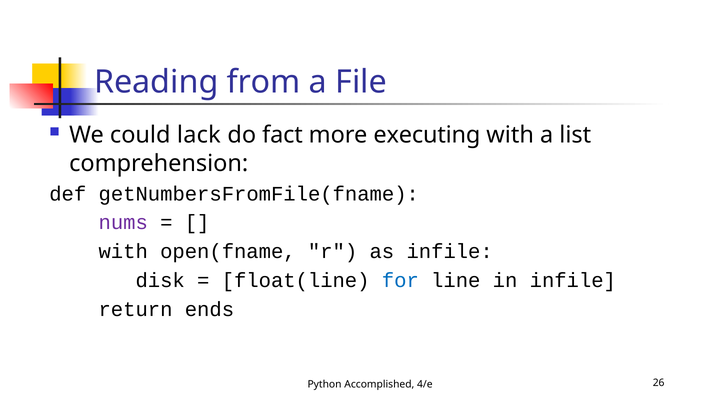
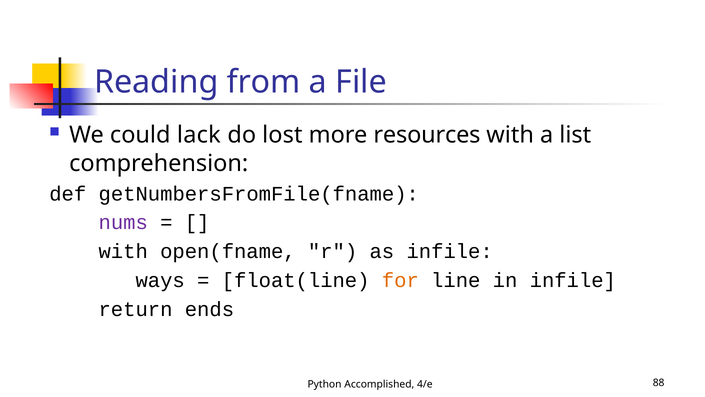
fact: fact -> lost (282, 135)
executing: executing -> resources (427, 135)
disk: disk -> ways (160, 280)
for colour: blue -> orange (400, 280)
26: 26 -> 88 (659, 382)
